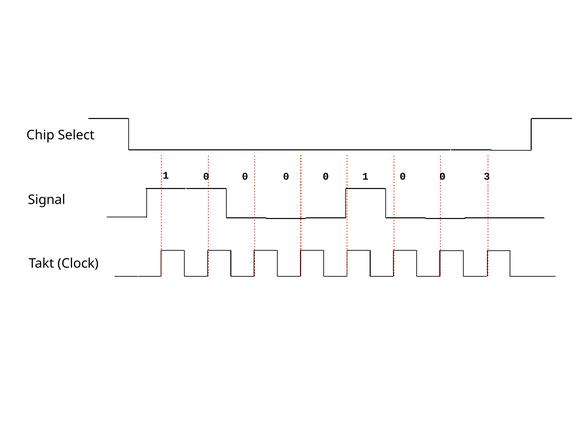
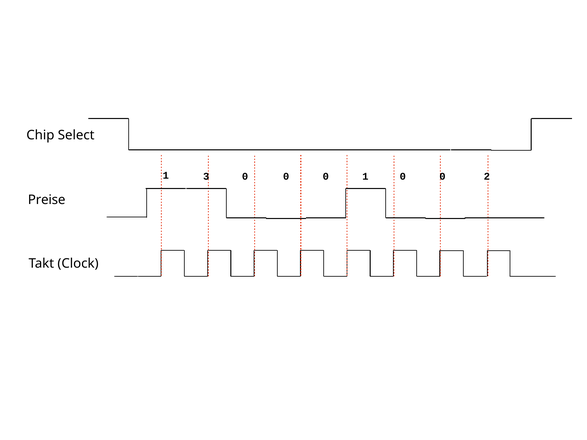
0: 0 -> 3 (206, 176)
3: 3 -> 2 (487, 176)
Signal: Signal -> Preise (47, 200)
